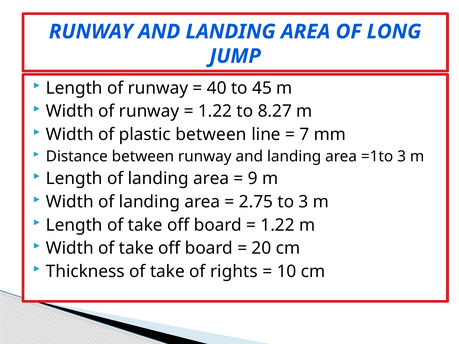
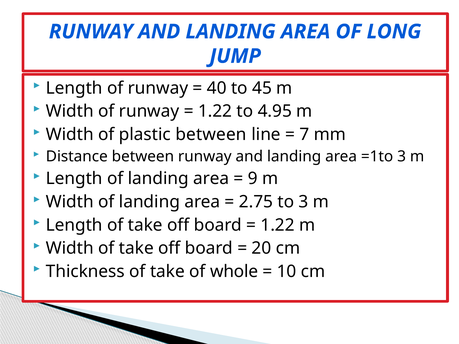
8.27: 8.27 -> 4.95 (275, 111)
rights: rights -> whole (234, 272)
